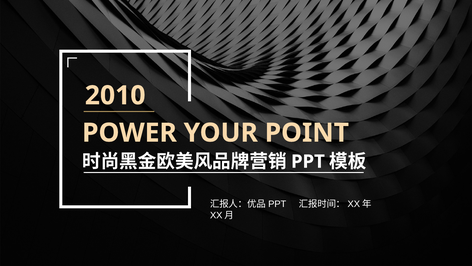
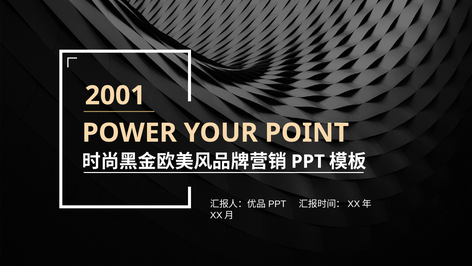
2010: 2010 -> 2001 (115, 95)
